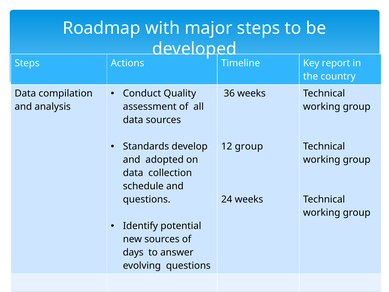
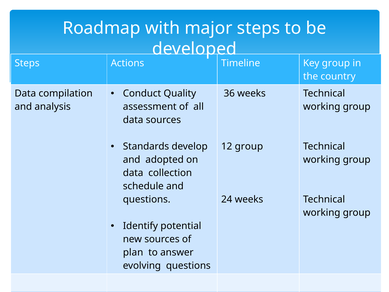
Key report: report -> group (336, 63)
days: days -> plan (133, 252)
